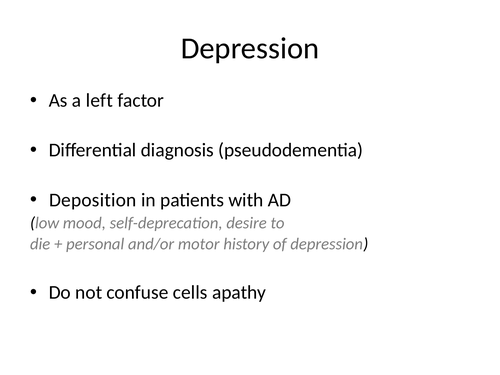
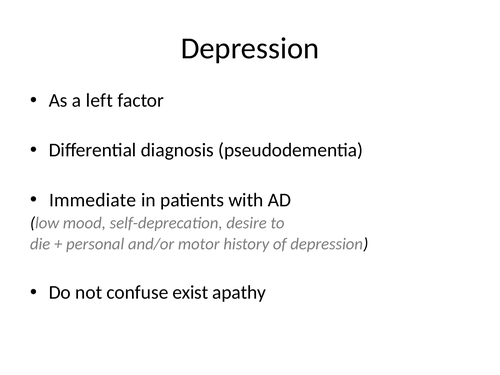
Deposition: Deposition -> Immediate (93, 200)
cells: cells -> exist (190, 292)
